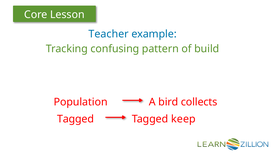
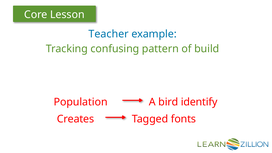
collects: collects -> identify (199, 102)
Tagged: Tagged -> Creates (76, 119)
keep: keep -> fonts (183, 119)
